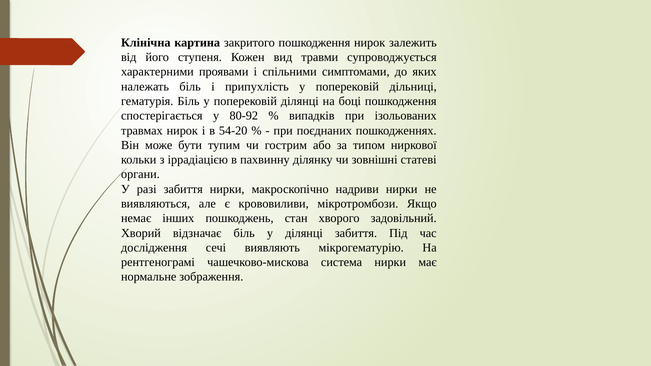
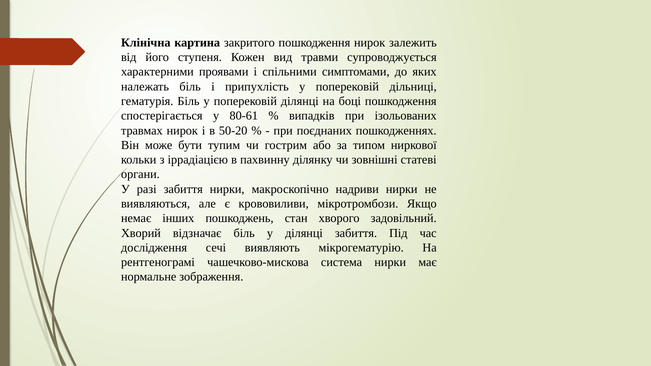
80-92: 80-92 -> 80-61 (244, 116)
54-20: 54-20 -> 50-20 (233, 131)
